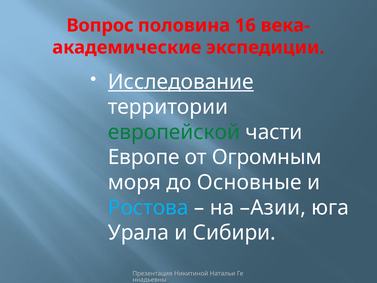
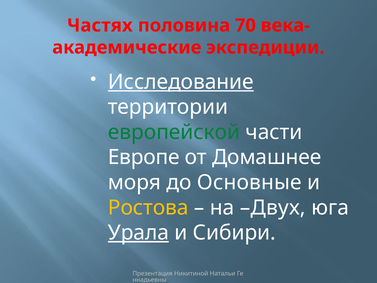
Вопрос: Вопрос -> Частях (100, 25)
16: 16 -> 70 (245, 25)
Огромным: Огромным -> Домашнее (267, 157)
Ростова colour: light blue -> yellow (148, 207)
Азии: Азии -> Двух (273, 207)
Урала underline: none -> present (138, 233)
